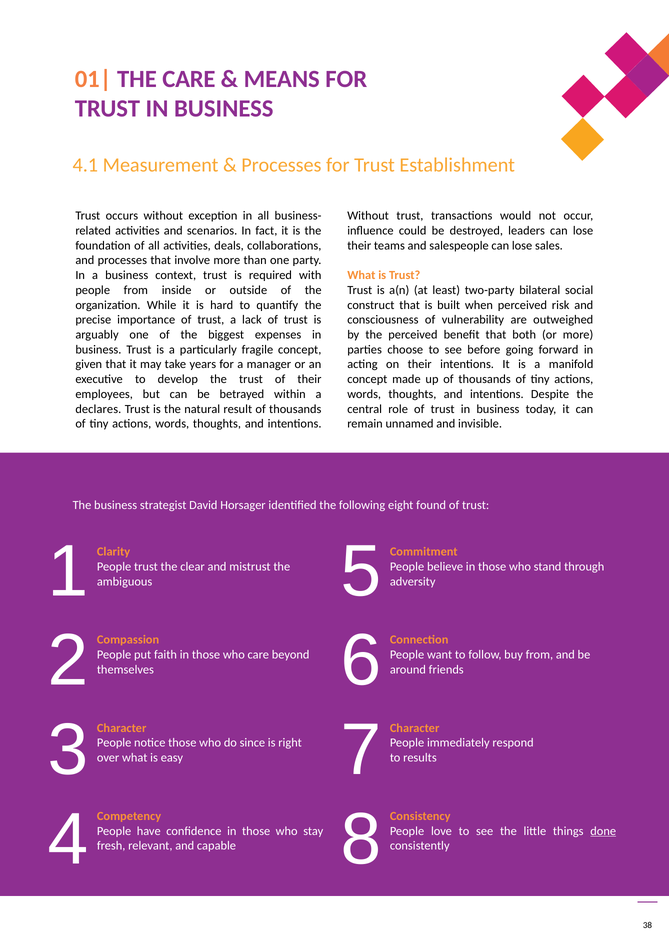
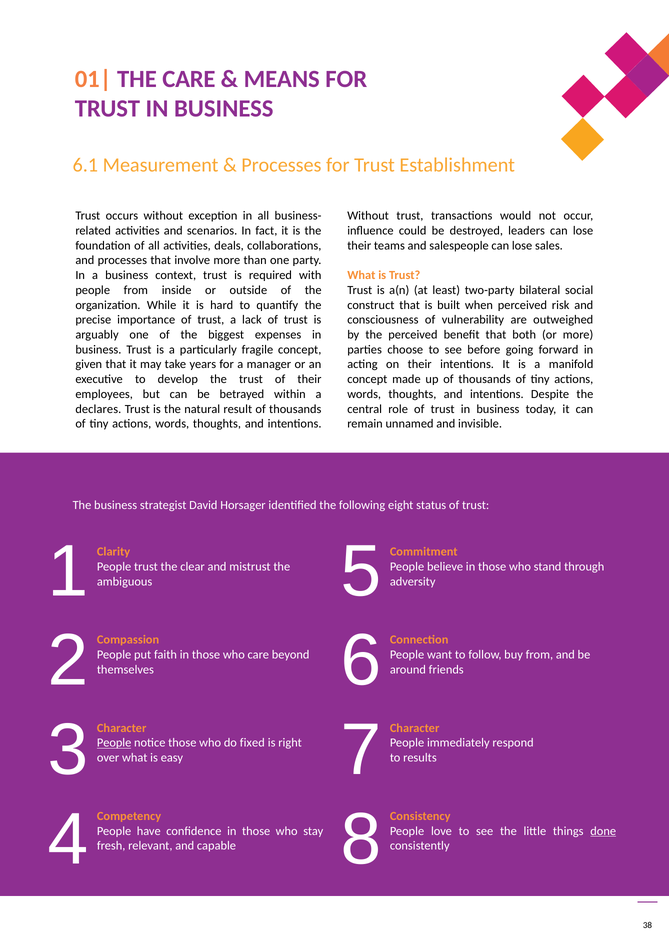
4.1: 4.1 -> 6.1 (85, 165)
found: found -> status (431, 504)
People underline: none -> present (114, 742)
since: since -> fixed (252, 742)
